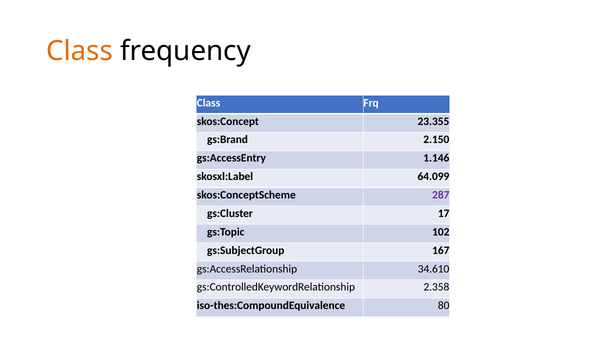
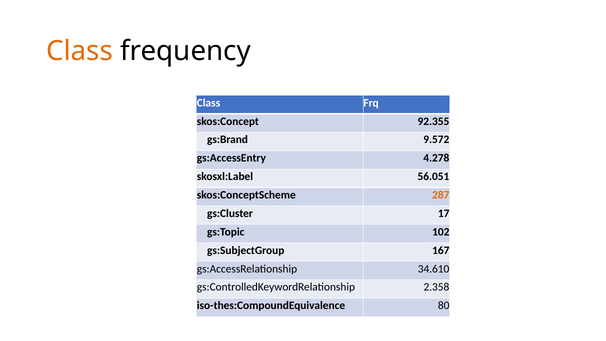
23.355: 23.355 -> 92.355 (433, 121)
2.150: 2.150 -> 9.572 (436, 140)
1.146: 1.146 -> 4.278 (436, 158)
64.099: 64.099 -> 56.051 (433, 177)
287 colour: purple -> orange (441, 195)
